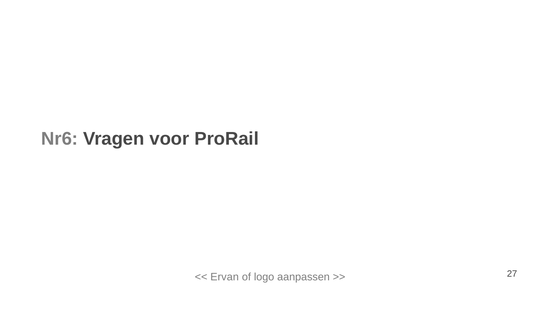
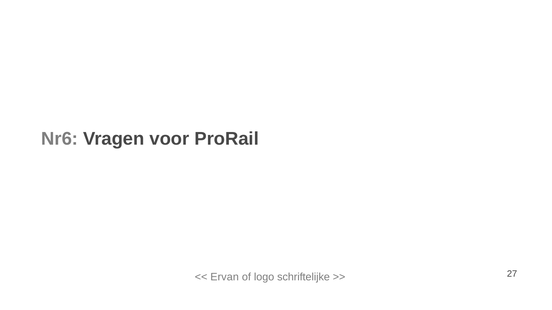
aanpassen: aanpassen -> schriftelijke (304, 278)
